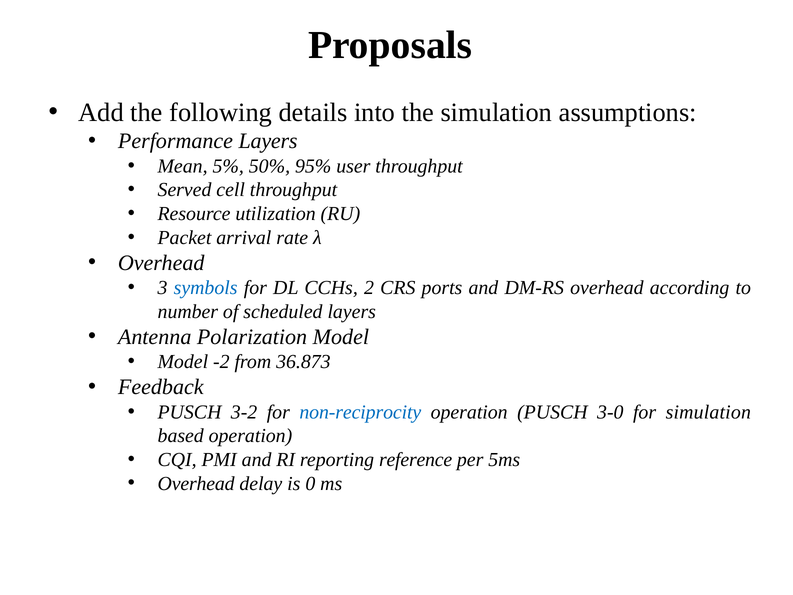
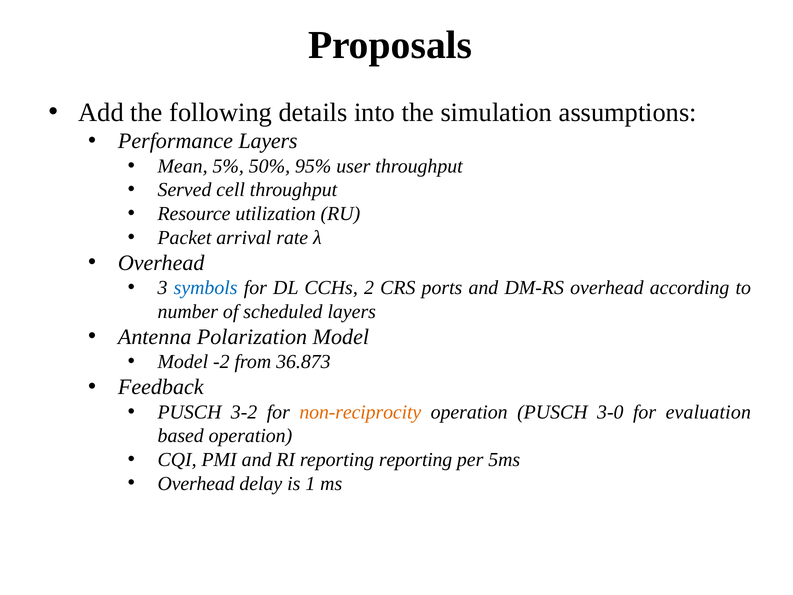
non-reciprocity colour: blue -> orange (360, 412)
for simulation: simulation -> evaluation (708, 412)
reporting reference: reference -> reporting (416, 460)
0: 0 -> 1 (310, 483)
